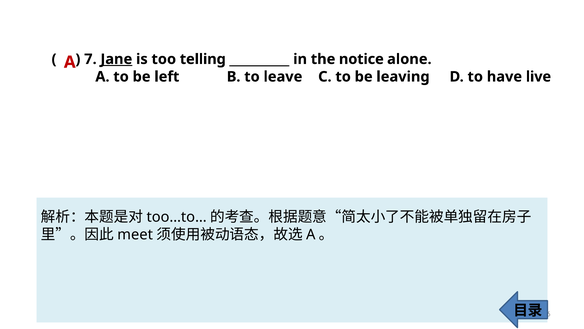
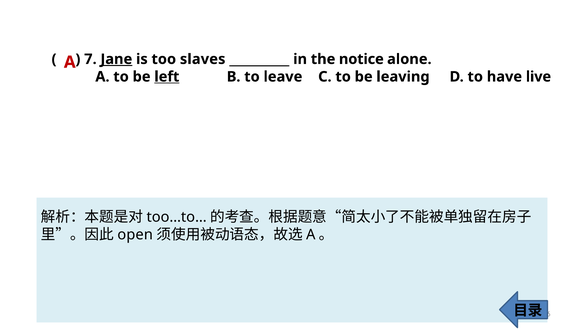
telling: telling -> slaves (203, 59)
left underline: none -> present (167, 77)
meet: meet -> open (135, 234)
